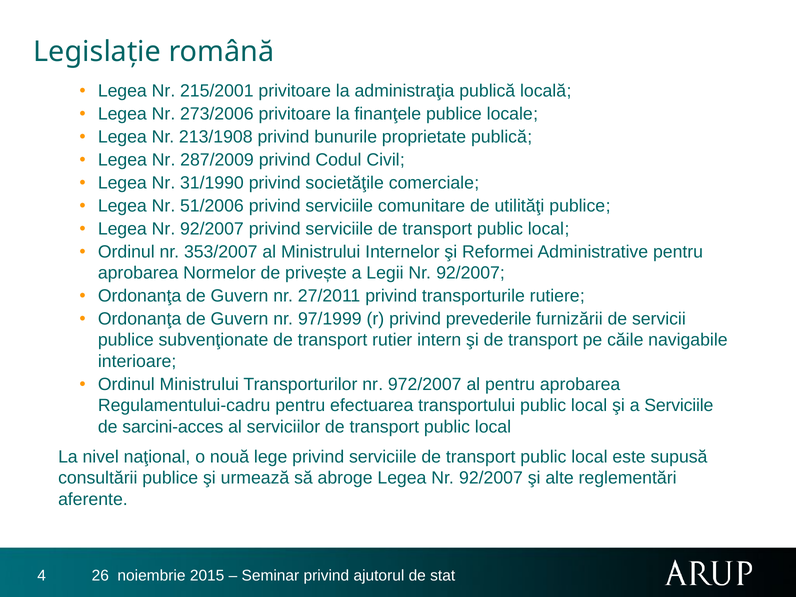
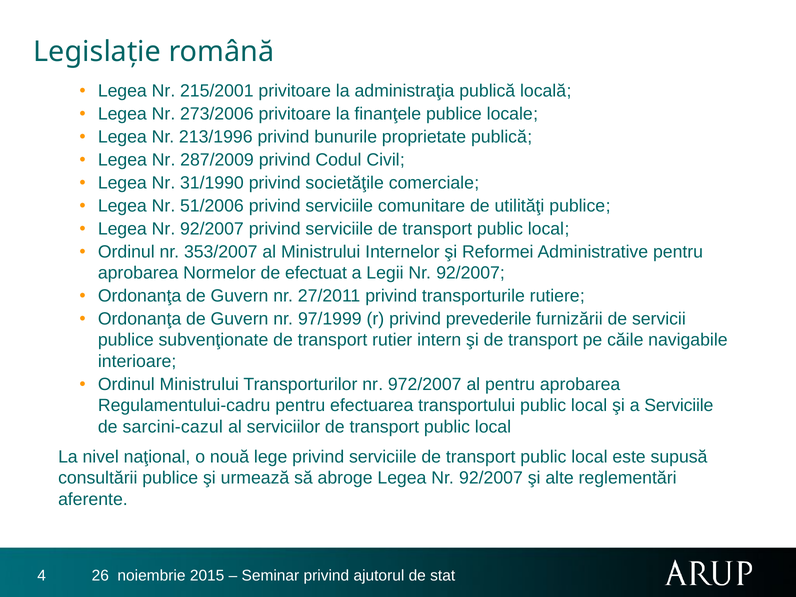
213/1908: 213/1908 -> 213/1996 (216, 137)
privește: privește -> efectuat (316, 273)
sarcini-acces: sarcini-acces -> sarcini-cazul (173, 427)
